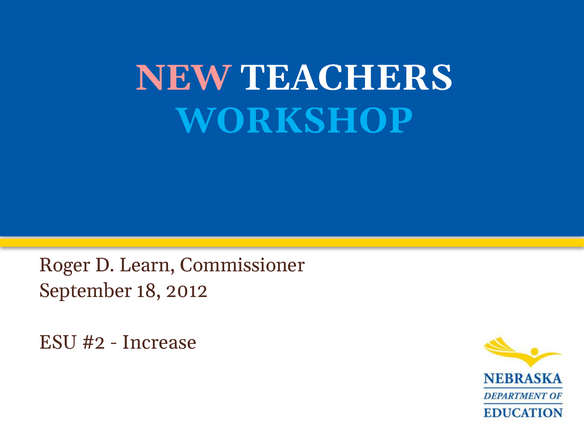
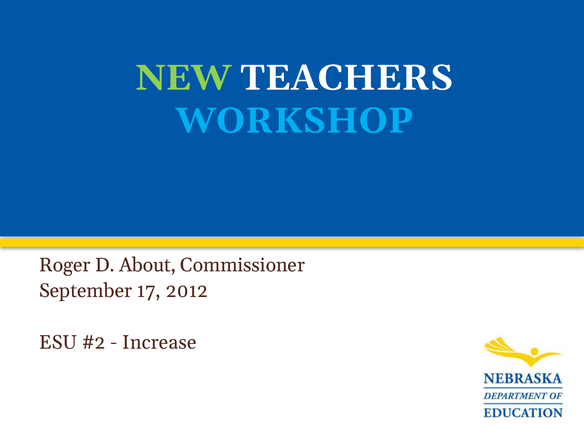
NEW colour: pink -> light green (183, 78)
Learn: Learn -> About (148, 265)
18: 18 -> 17 (149, 291)
